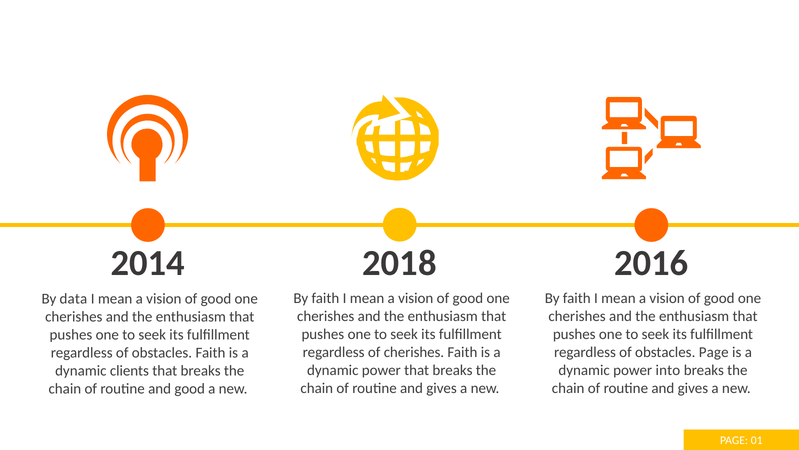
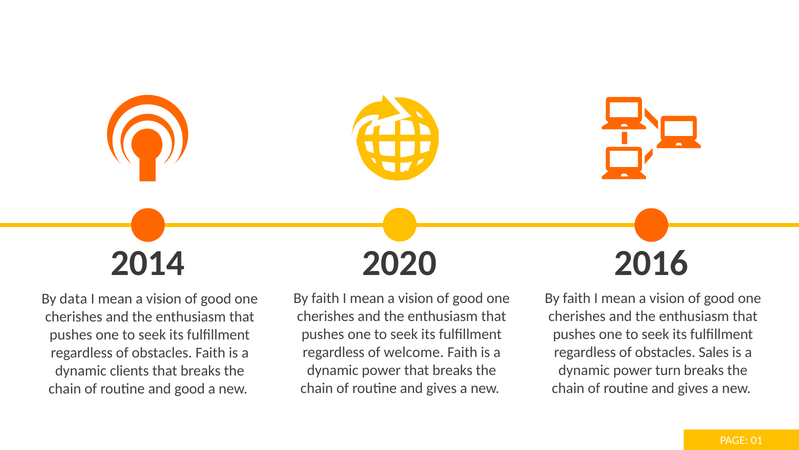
2018: 2018 -> 2020 (399, 263)
of cherishes: cherishes -> welcome (414, 352)
obstacles Page: Page -> Sales (714, 352)
into: into -> turn (668, 370)
